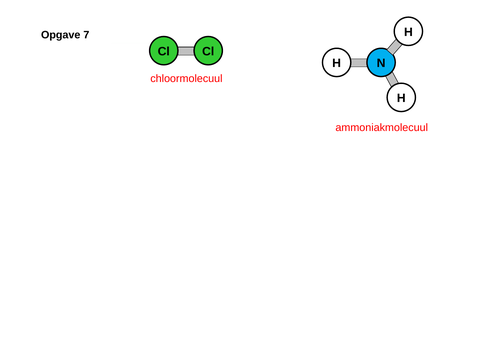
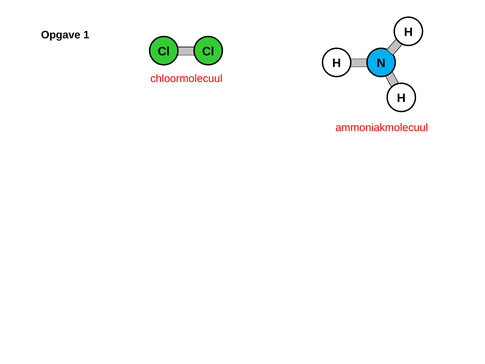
7: 7 -> 1 (86, 35)
